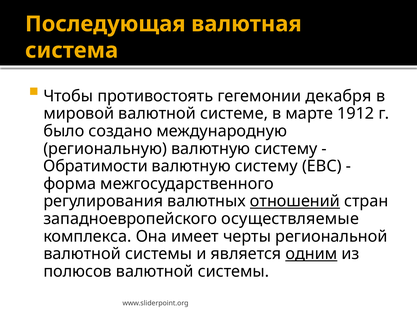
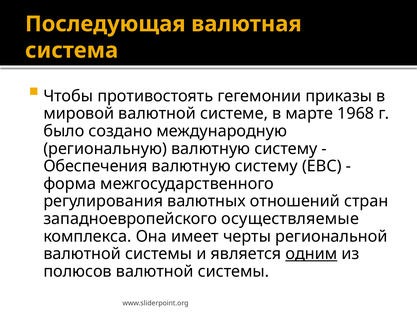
декабря: декабря -> приказы (339, 96)
1912: 1912 -> 1968 (356, 114)
Обратимости: Обратимости -> Обеспечения (95, 166)
отношений underline: present -> none (295, 201)
